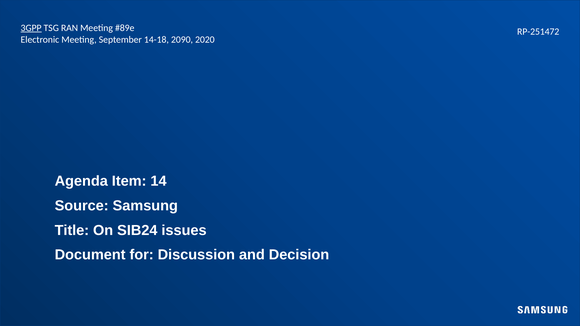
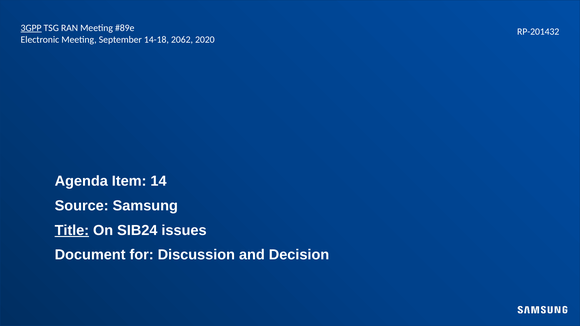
RP-251472: RP-251472 -> RP-201432 (538, 32)
2090: 2090 -> 2062 (182, 40)
Title underline: none -> present (72, 230)
